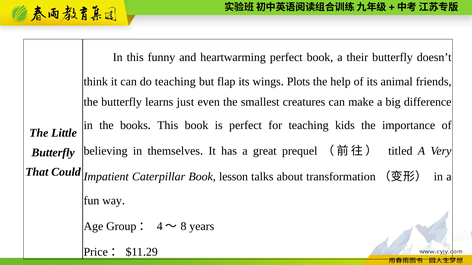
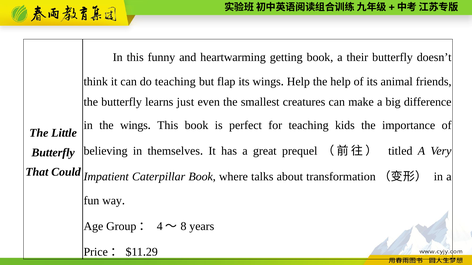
heartwarming perfect: perfect -> getting (286, 58)
Plots: Plots -> Help (298, 82)
the books: books -> wings (134, 125)
lesson: lesson -> where (233, 177)
